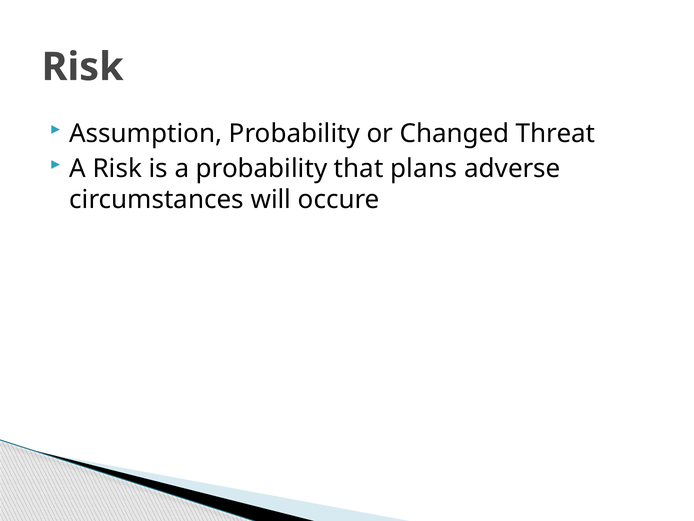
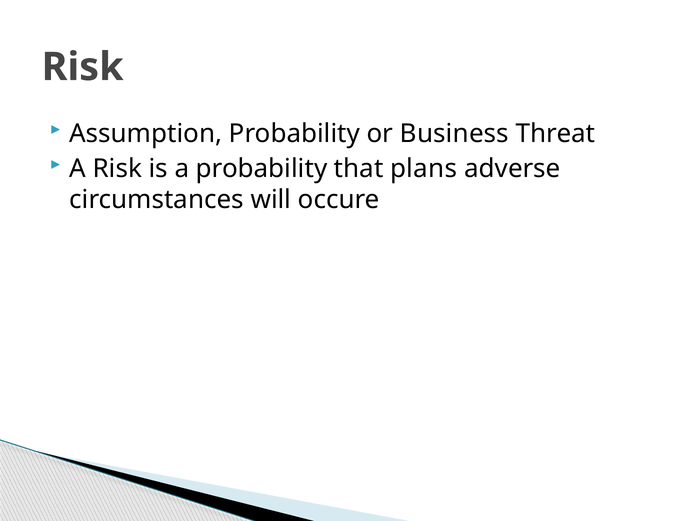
Changed: Changed -> Business (454, 133)
